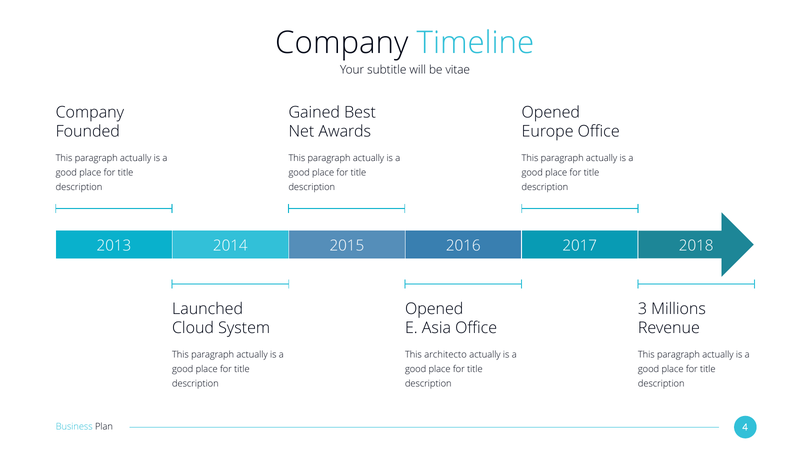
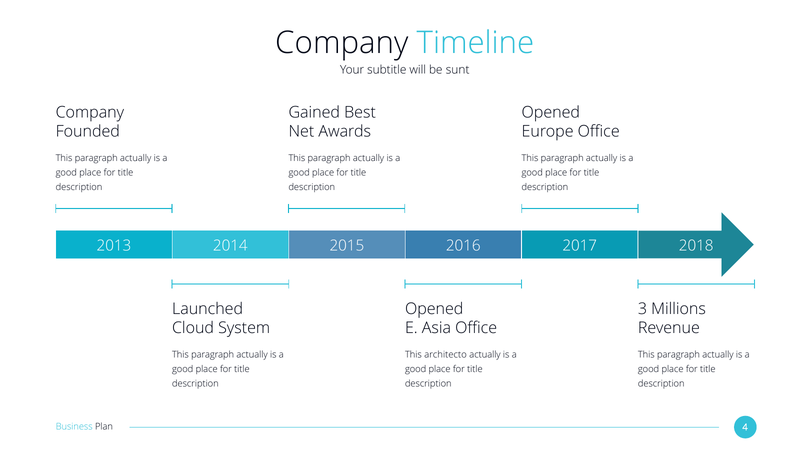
vitae: vitae -> sunt (458, 70)
